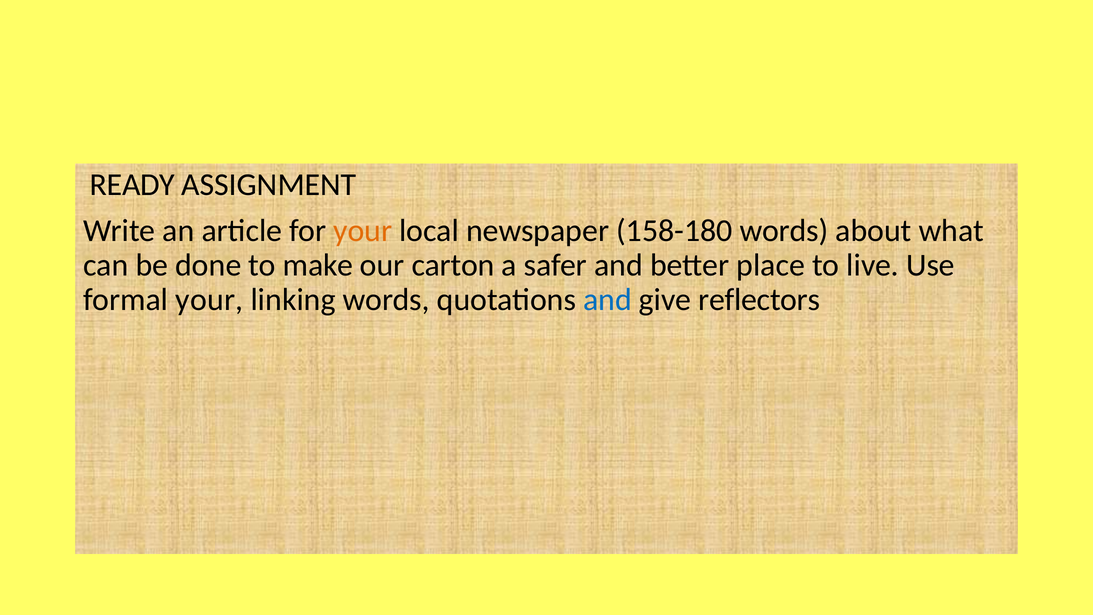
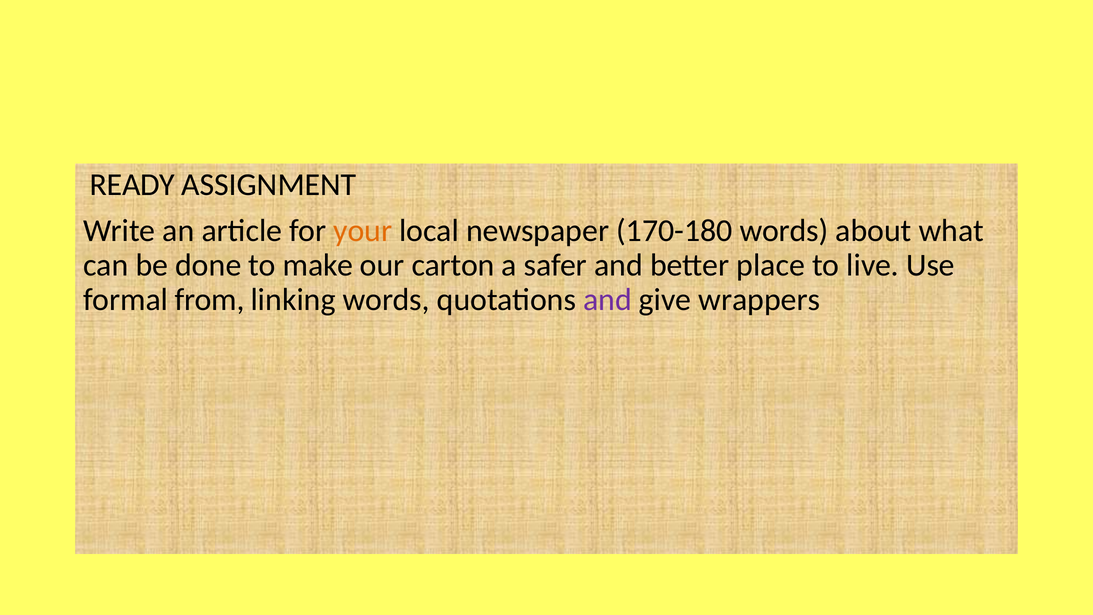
158-180: 158-180 -> 170-180 (674, 231)
formal your: your -> from (210, 299)
and colour: blue -> purple (608, 299)
reflectors: reflectors -> wrappers (759, 299)
